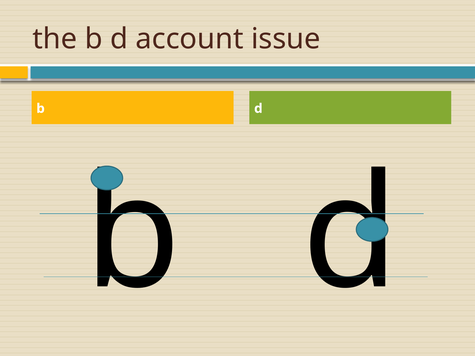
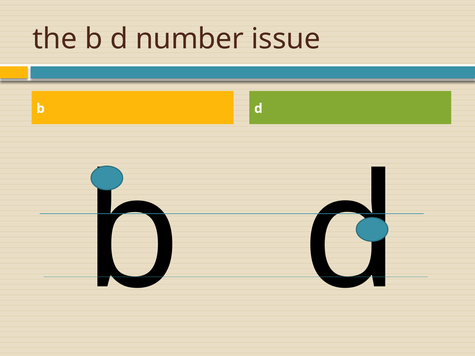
account: account -> number (190, 39)
